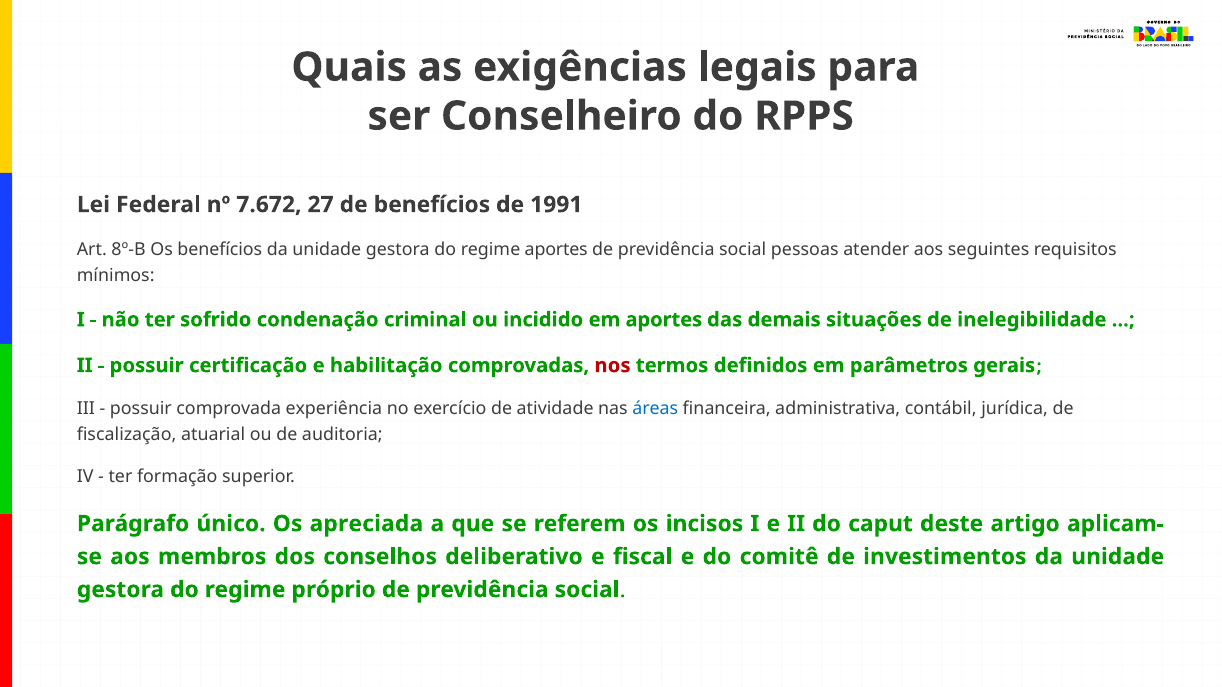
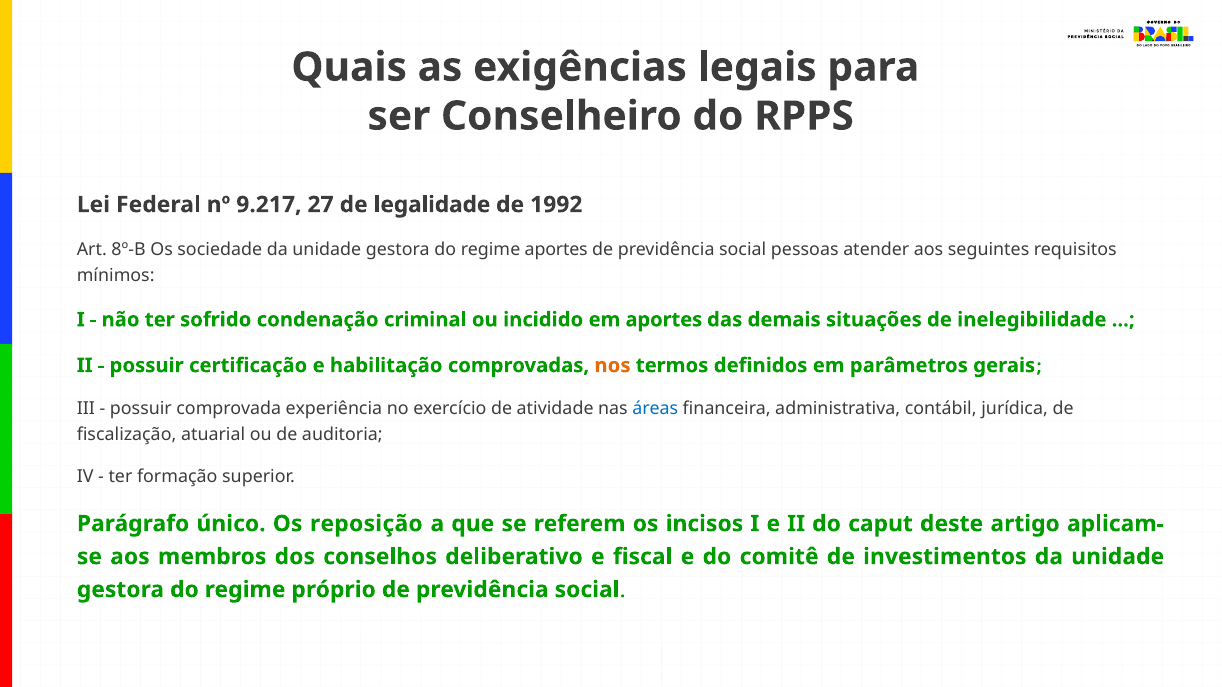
7.672: 7.672 -> 9.217 (269, 205)
de benefícios: benefícios -> legalidade (432, 205)
1991: 1991 -> 1992 (556, 205)
Os benefícios: benefícios -> sociedade (220, 250)
nos colour: red -> orange (613, 366)
apreciada: apreciada -> reposição (366, 524)
